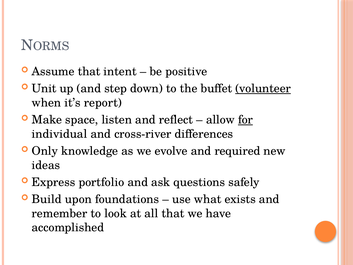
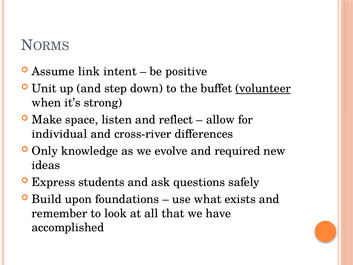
Assume that: that -> link (89, 71)
report: report -> strong (103, 103)
for underline: present -> none (245, 120)
portfolio: portfolio -> students (101, 182)
